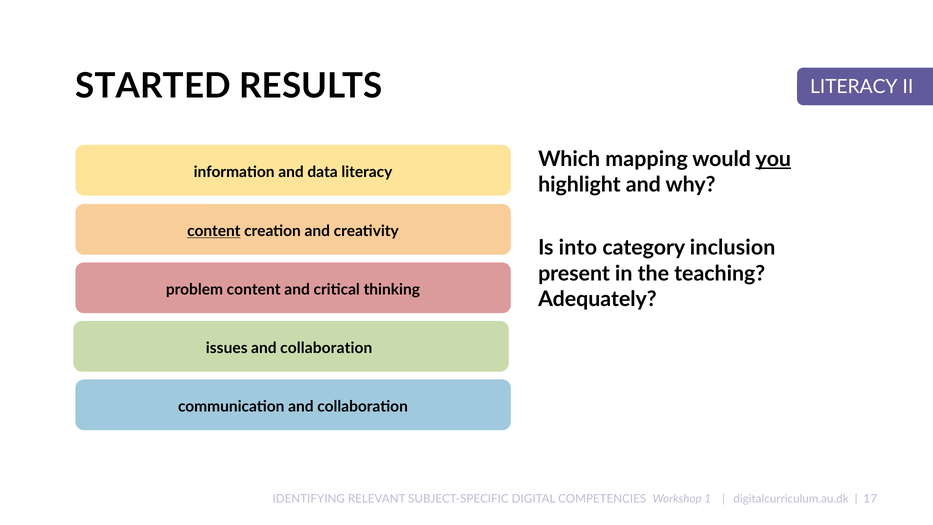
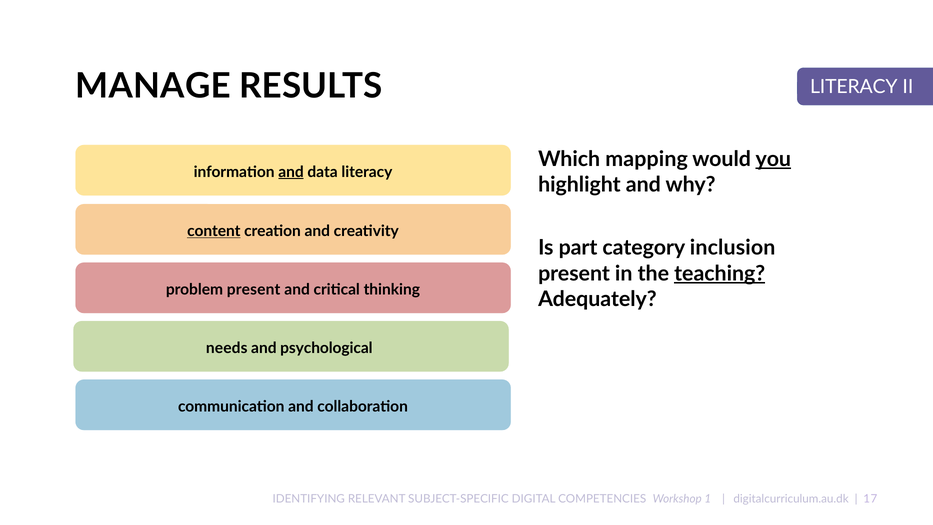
STARTED: STARTED -> MANAGE (153, 86)
and underline: none -> present (291, 172)
into: into -> part (578, 248)
teaching underline: none -> present (720, 273)
problem content: content -> present (254, 290)
issues: issues -> needs (227, 348)
collaboration: collaboration -> psychological (326, 348)
